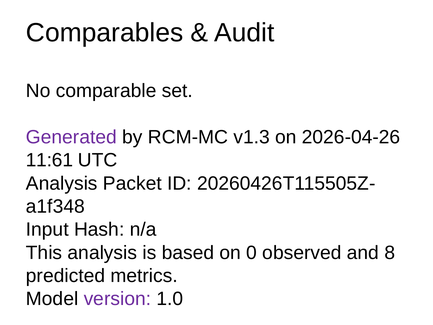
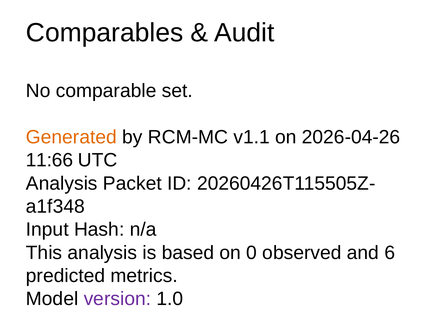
Generated colour: purple -> orange (71, 137)
v1.3: v1.3 -> v1.1 (252, 137)
11:61: 11:61 -> 11:66 (49, 160)
8: 8 -> 6 (390, 252)
